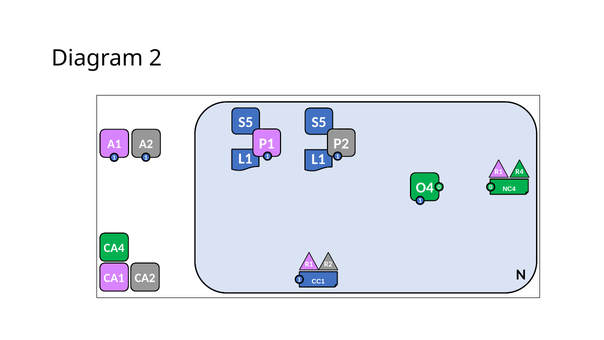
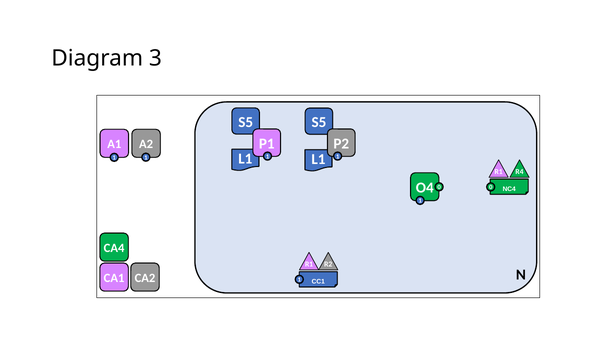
2: 2 -> 3 (155, 58)
